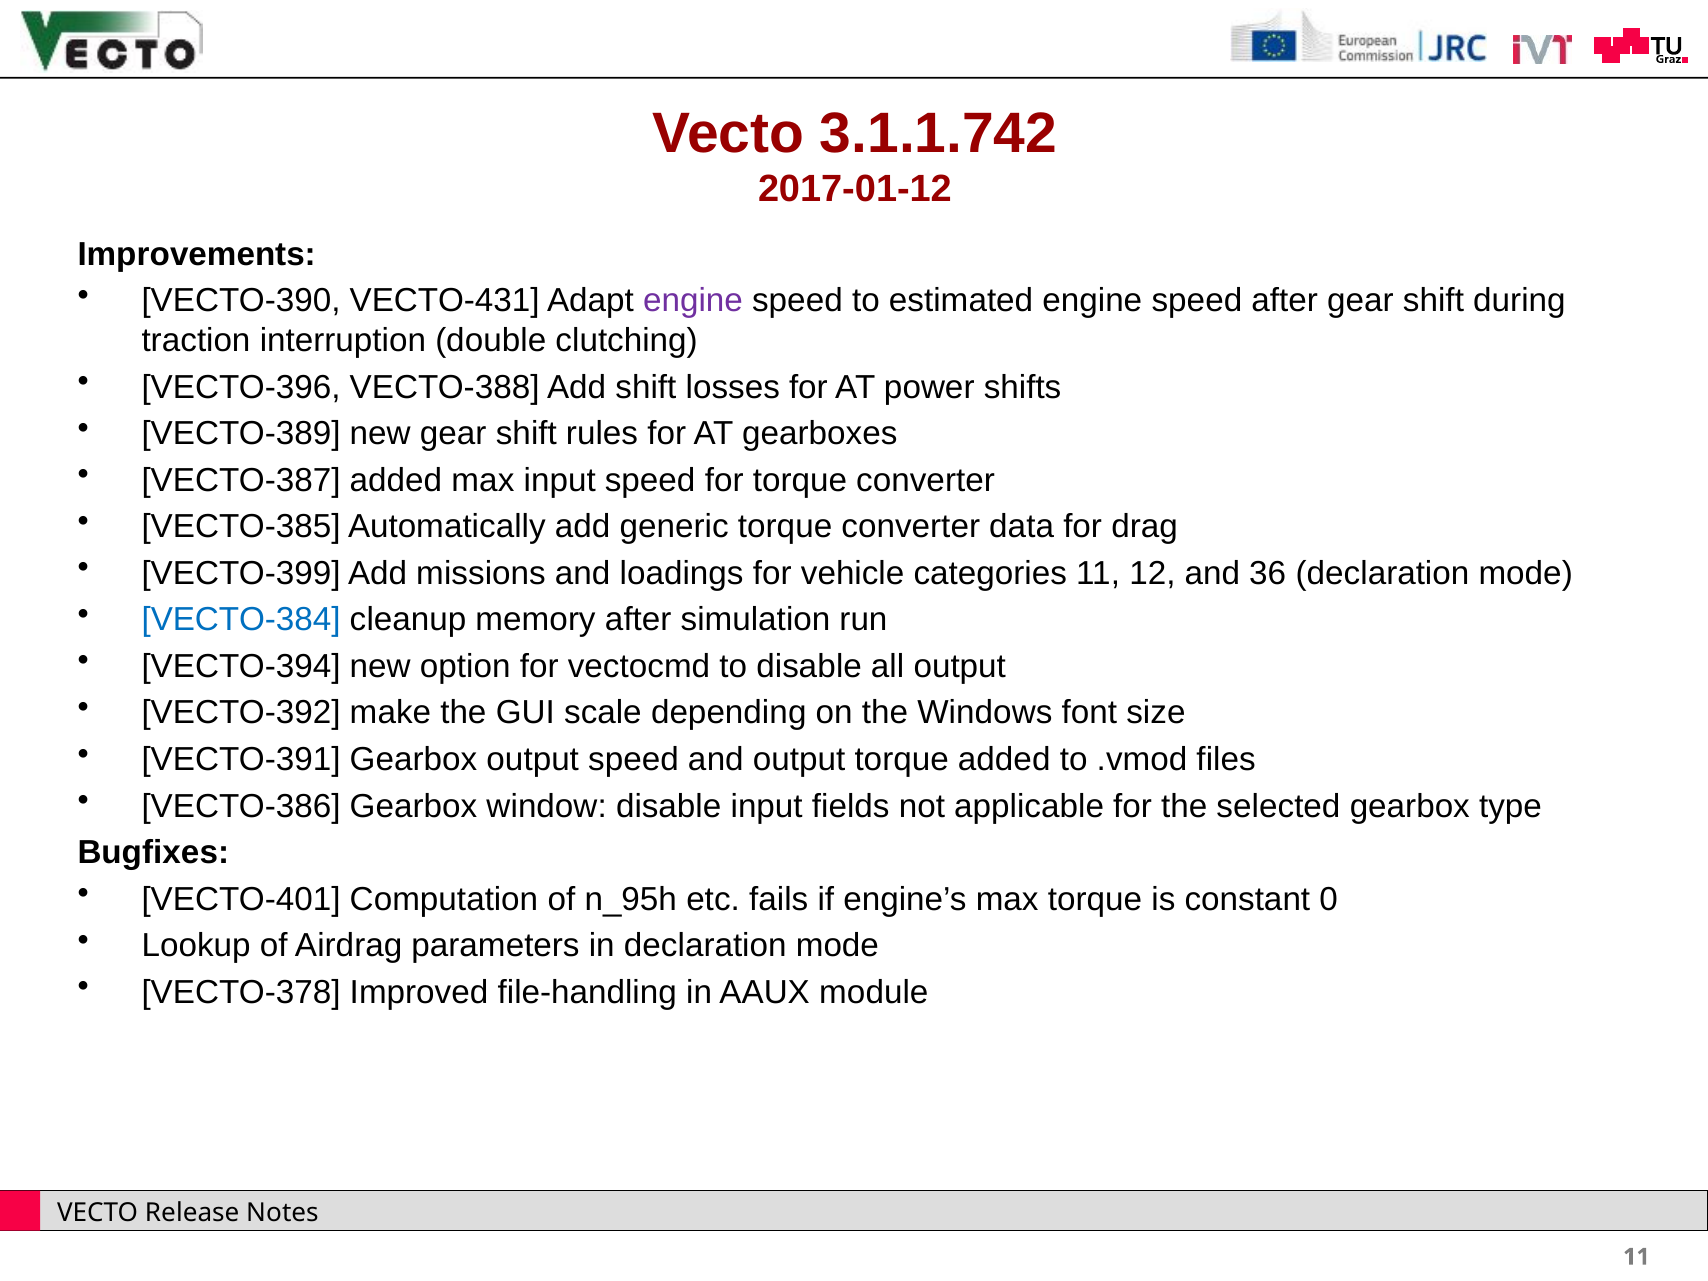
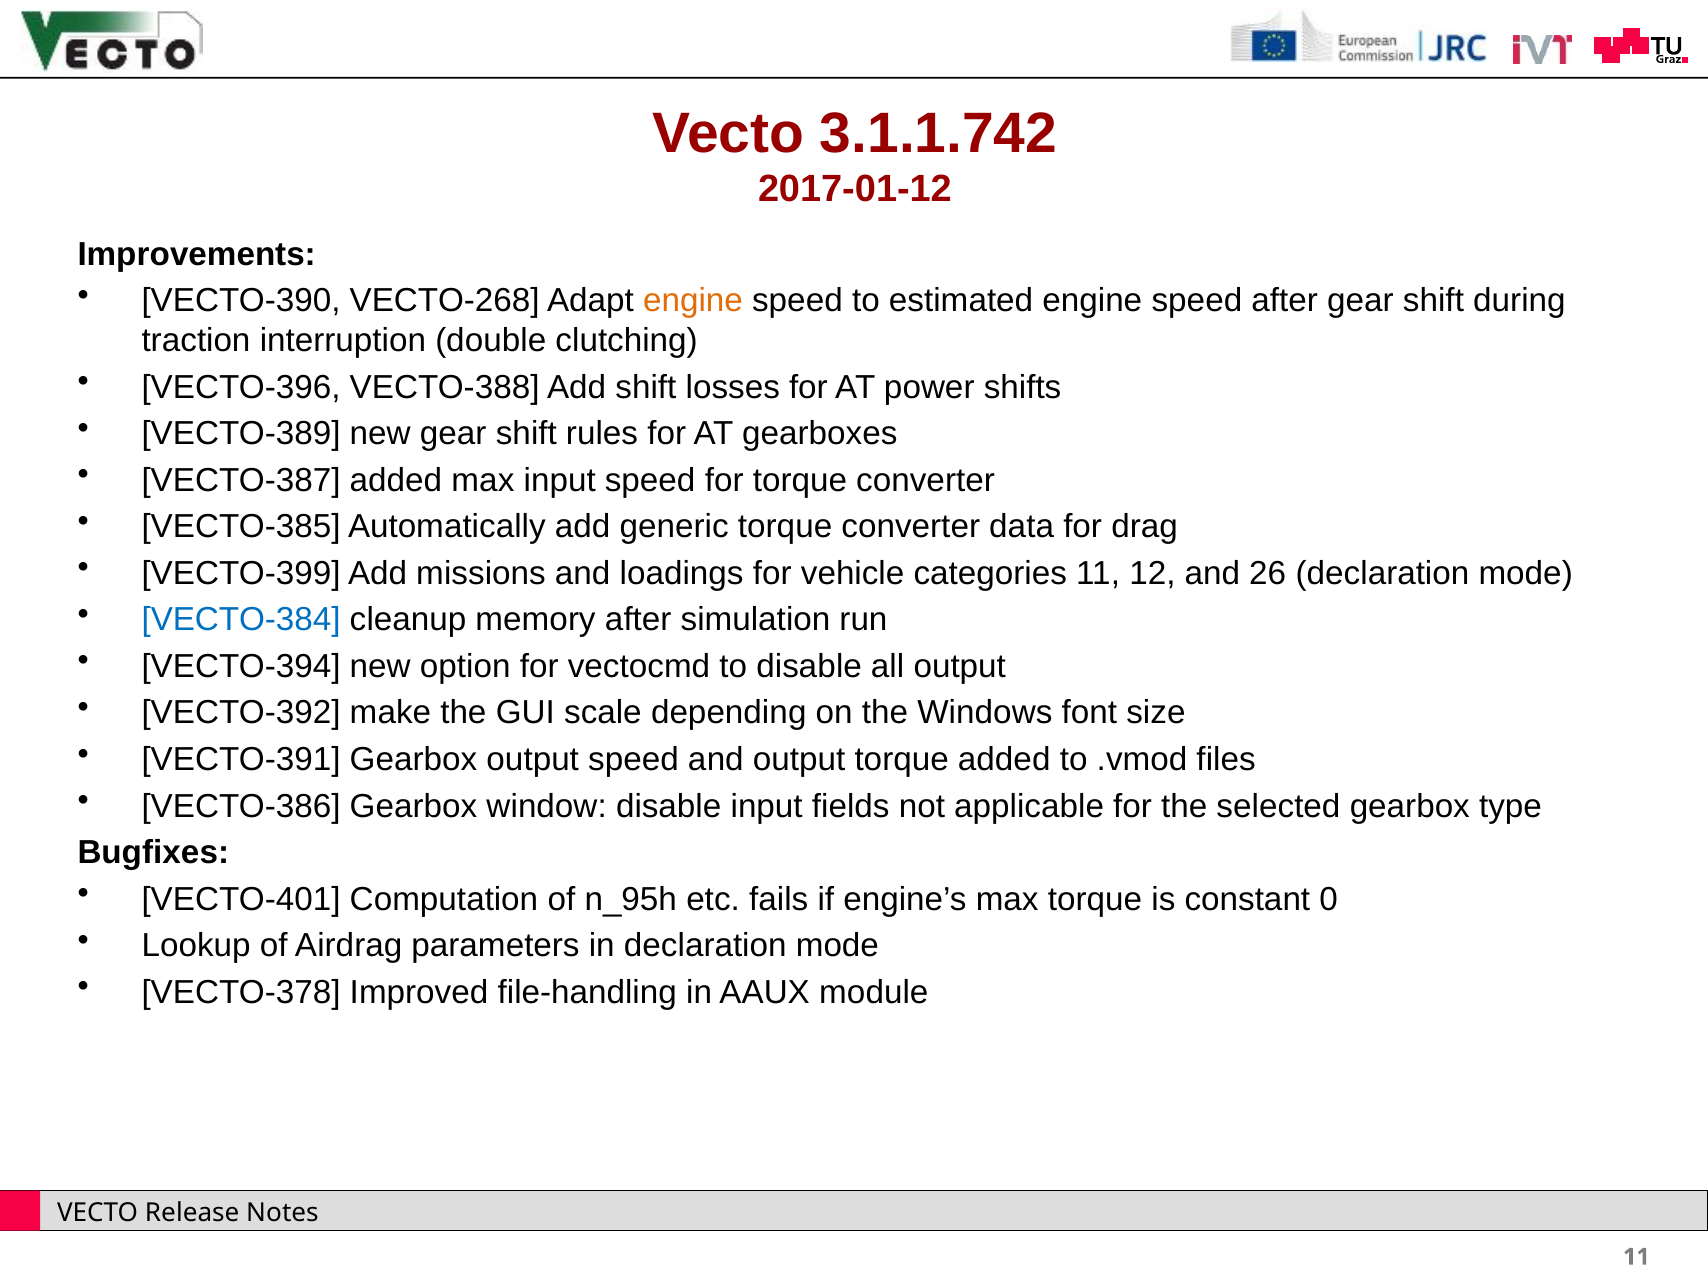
VECTO-431: VECTO-431 -> VECTO-268 (445, 301)
engine colour: purple -> orange (693, 301)
36: 36 -> 26 (1268, 573)
